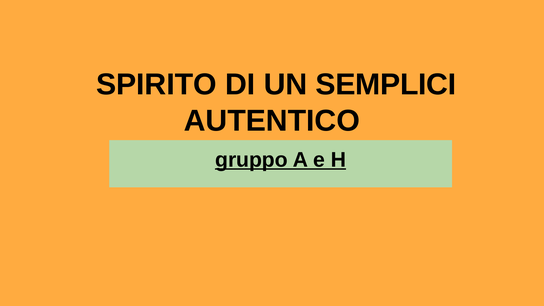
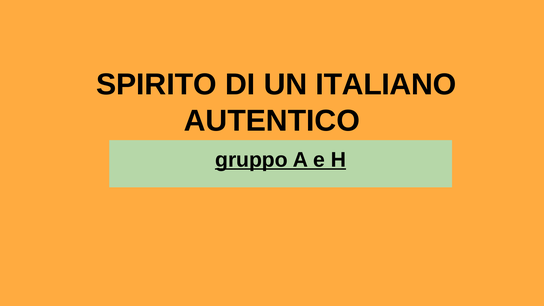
SEMPLICI: SEMPLICI -> ITALIANO (386, 85)
